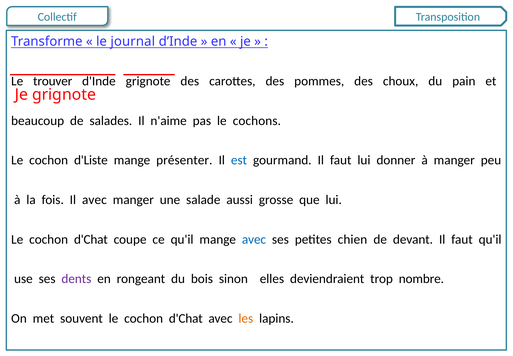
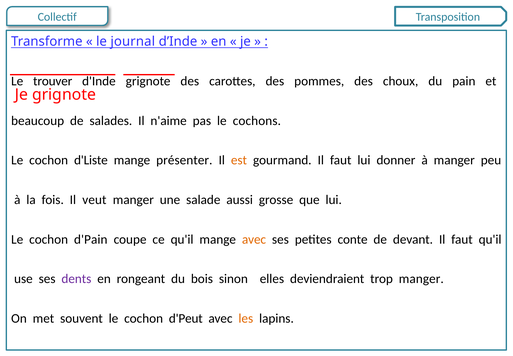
est colour: blue -> orange (239, 160)
Il avec: avec -> veut (94, 199)
d'Chat: d'Chat -> d'Pain (91, 239)
avec colour: blue -> orange (254, 239)
chien: chien -> conte (353, 239)
trop nombre: nombre -> manger (421, 278)
souvent le cochon d'Chat: d'Chat -> d'Peut (186, 318)
